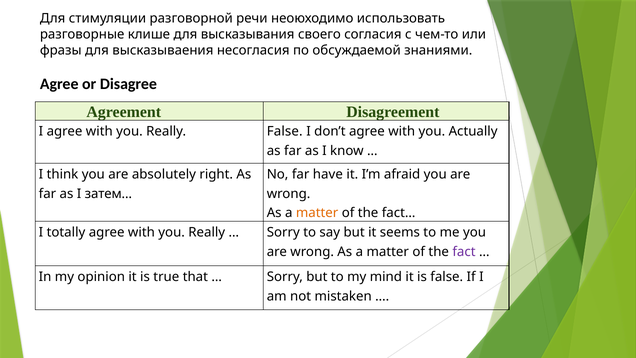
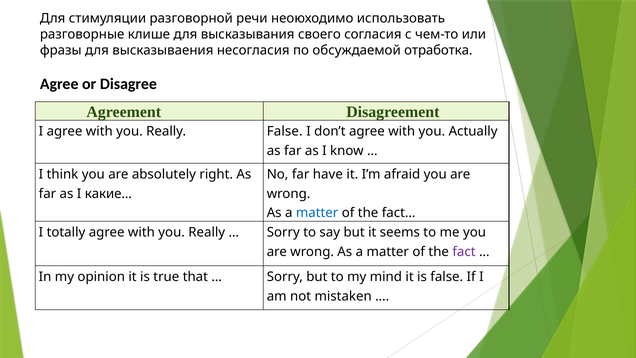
знаниями: знаниями -> отработка (438, 50)
затем…: затем… -> какие… (108, 194)
matter colour: orange -> blue (317, 213)
